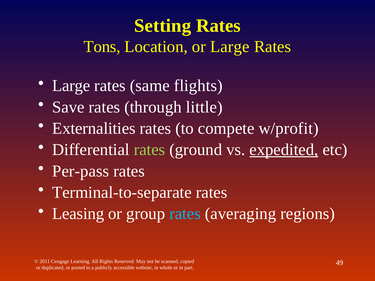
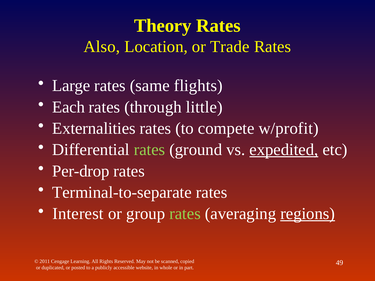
Setting: Setting -> Theory (163, 26)
Tons: Tons -> Also (102, 47)
or Large: Large -> Trade (230, 47)
Save: Save -> Each (68, 107)
Per-pass: Per-pass -> Per-drop (81, 171)
Leasing: Leasing -> Interest (78, 214)
rates colour: light blue -> light green (185, 214)
regions underline: none -> present (308, 214)
